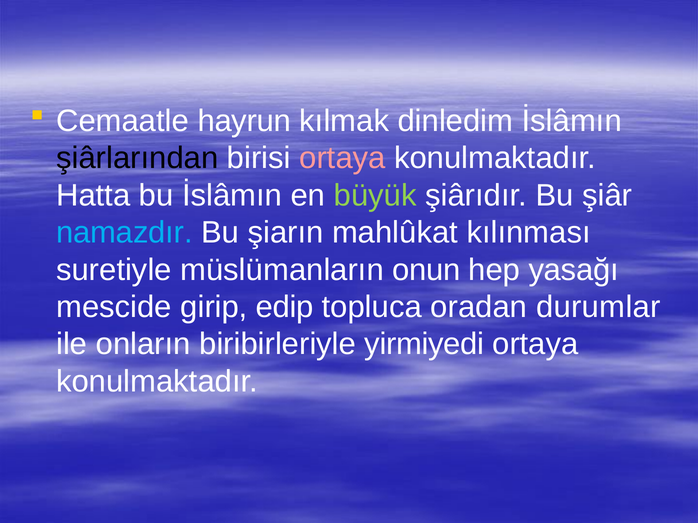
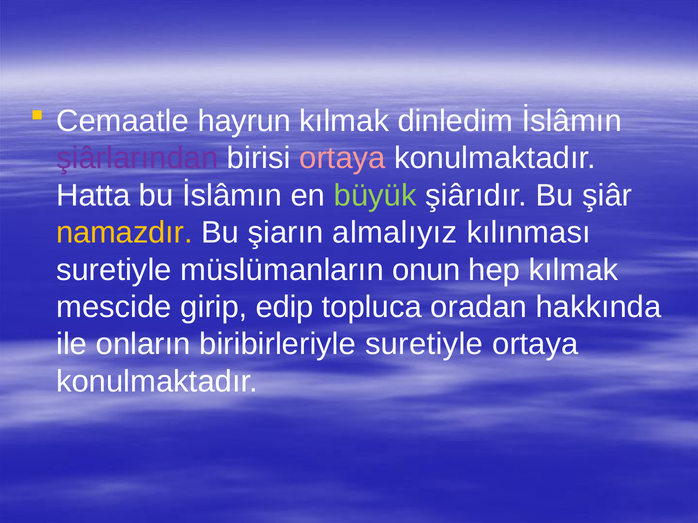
şiârlarından colour: black -> purple (137, 158)
namazdır colour: light blue -> yellow (124, 233)
mahlûkat: mahlûkat -> almalıyız (395, 233)
hep yasağı: yasağı -> kılmak (574, 270)
durumlar: durumlar -> hakkında (599, 307)
biribirleriyle yirmiyedi: yirmiyedi -> suretiyle (424, 345)
